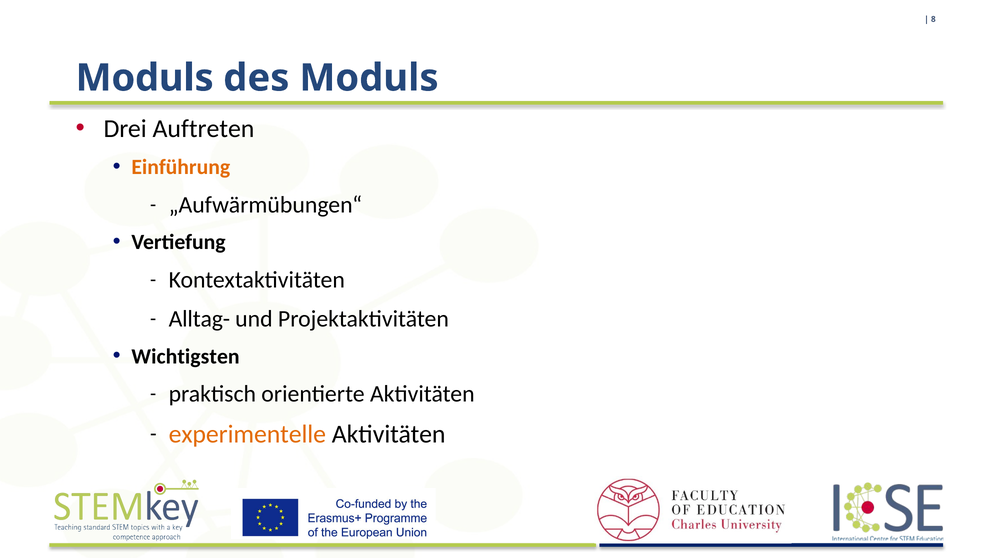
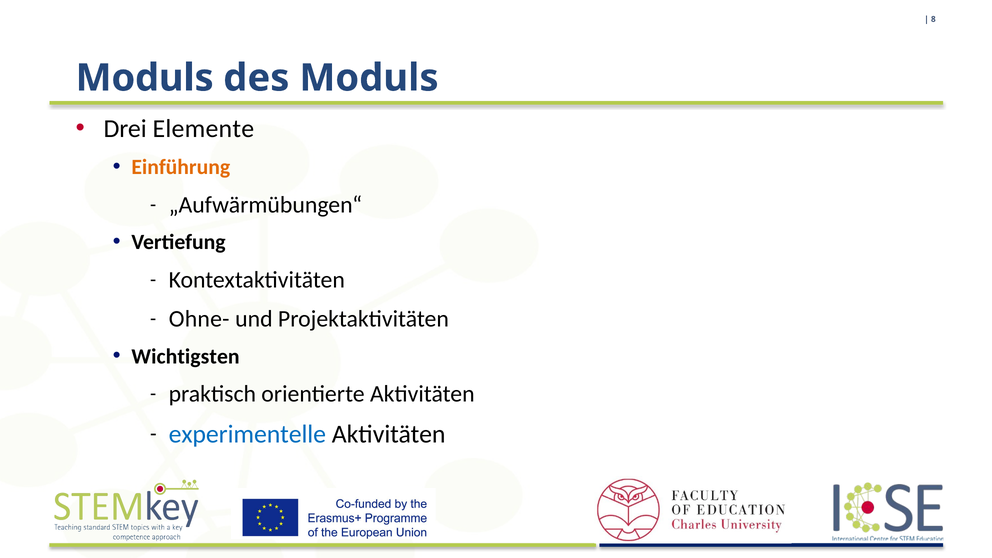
Auftreten: Auftreten -> Elemente (203, 128)
Alltag-: Alltag- -> Ohne- (199, 319)
experimentelle colour: orange -> blue (247, 434)
